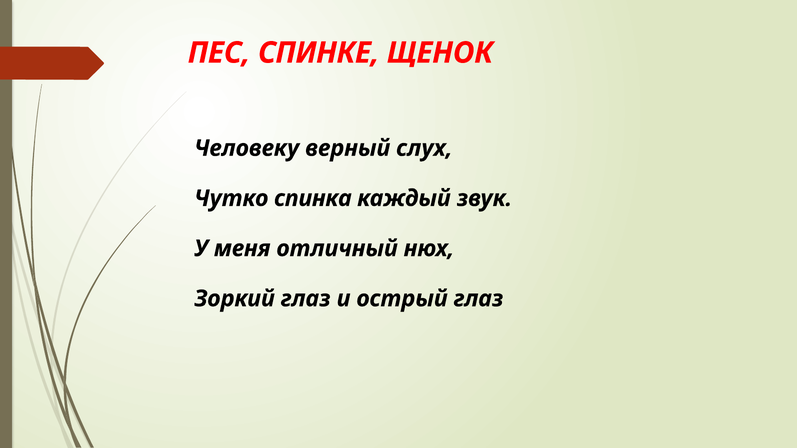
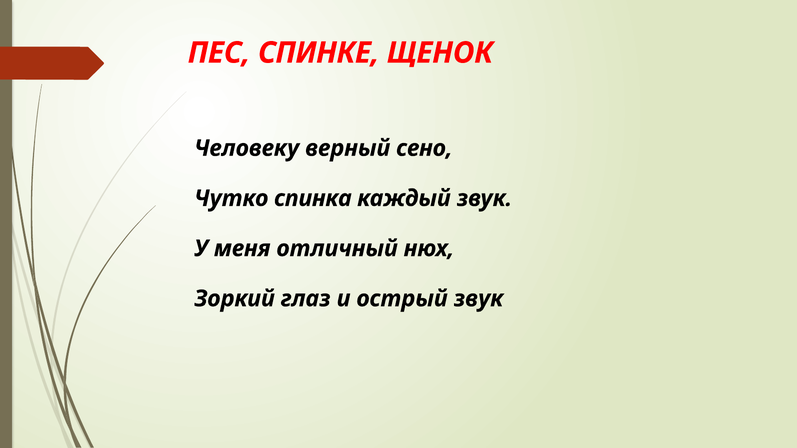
слух: слух -> сено (424, 148)
острый глаз: глаз -> звук (478, 299)
